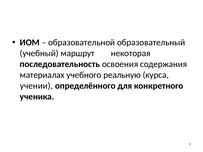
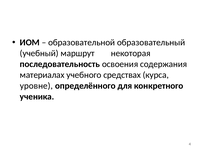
реальную: реальную -> средствах (122, 75)
учении: учении -> уровне (36, 86)
